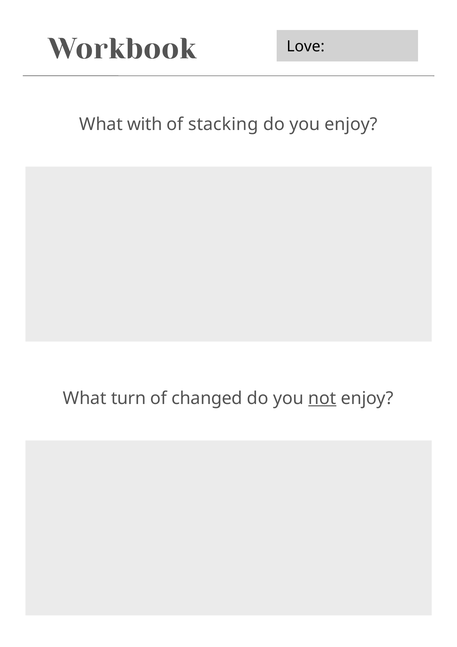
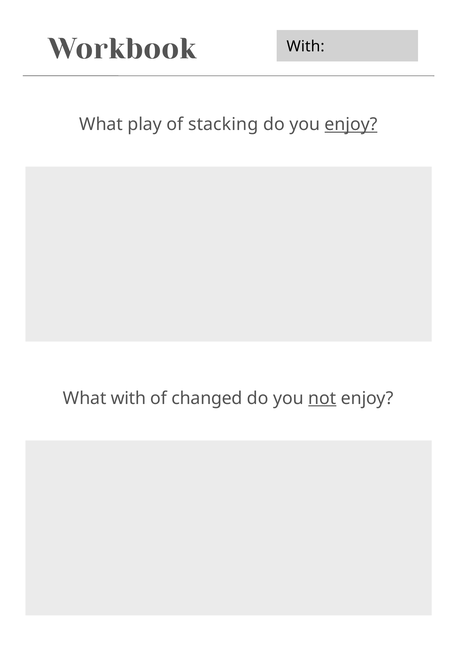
Workbook Love: Love -> With (306, 46)
with: with -> play (145, 124)
enjoy underline: none -> present (351, 124)
What turn: turn -> with (128, 398)
